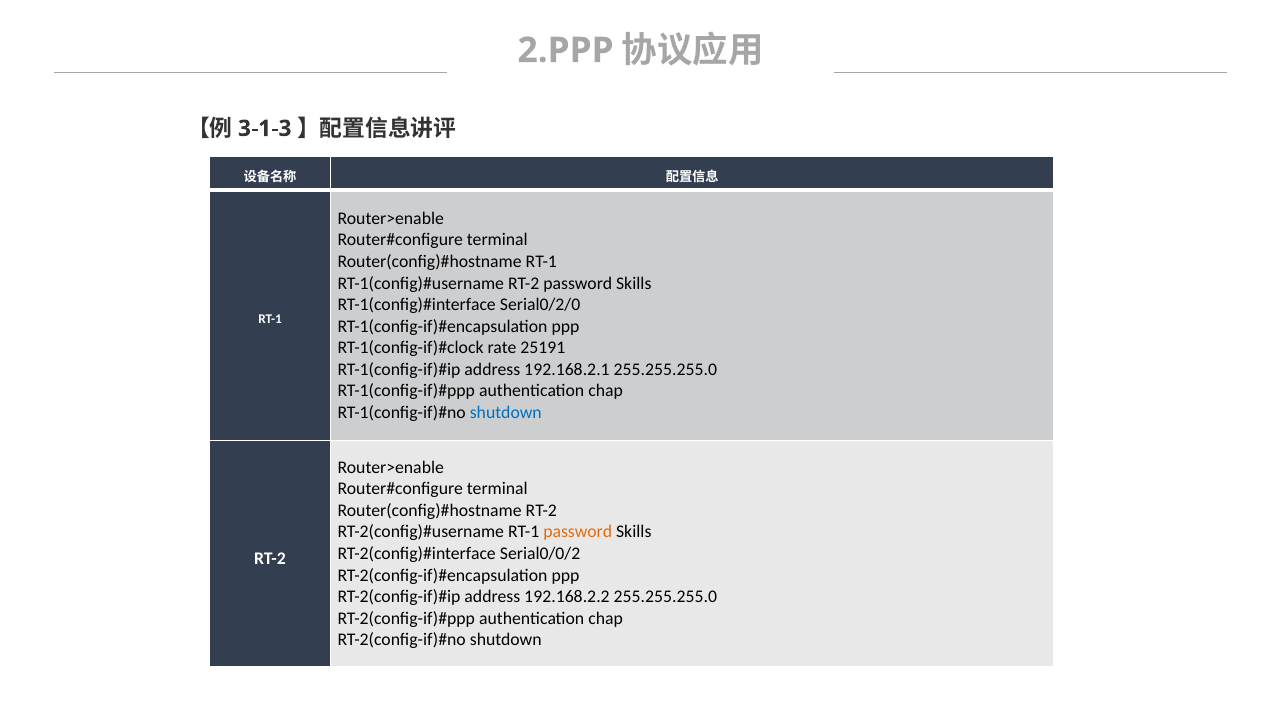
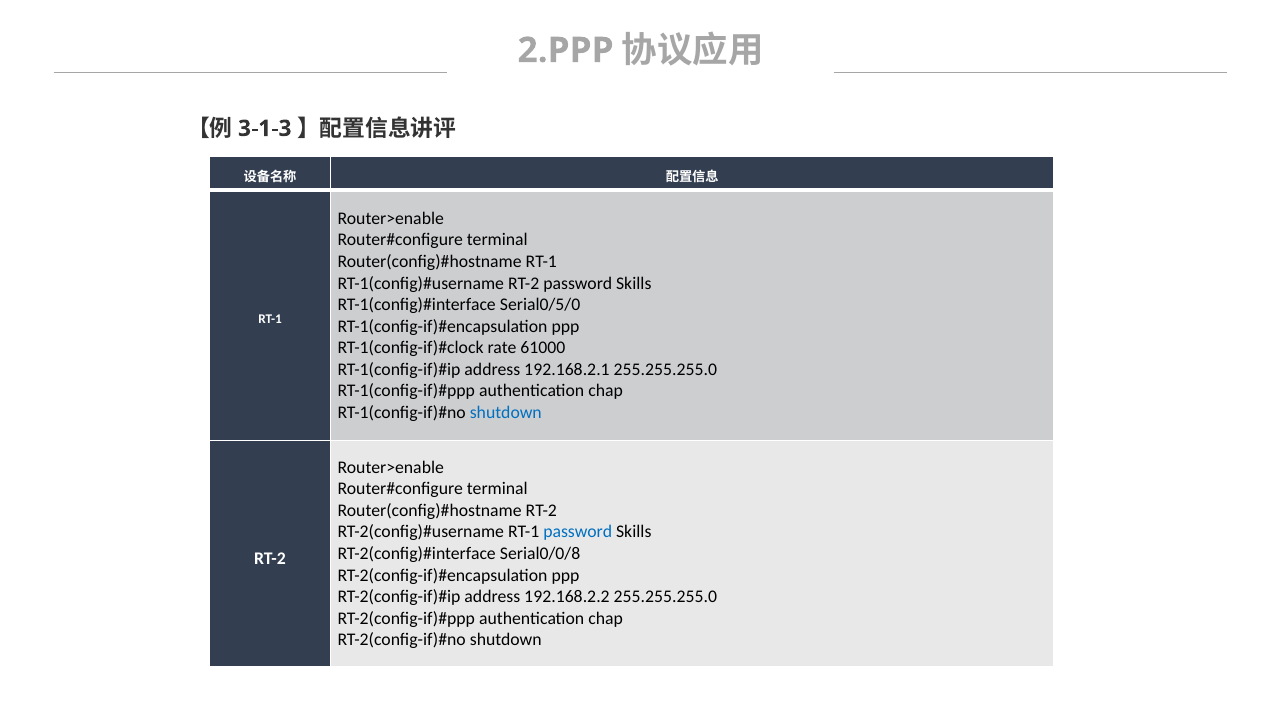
Serial0/2/0: Serial0/2/0 -> Serial0/5/0 (540, 305)
25191: 25191 -> 61000 (543, 348)
password colour: orange -> blue (578, 532)
Serial0/0/2: Serial0/0/2 -> Serial0/0/8 (540, 553)
